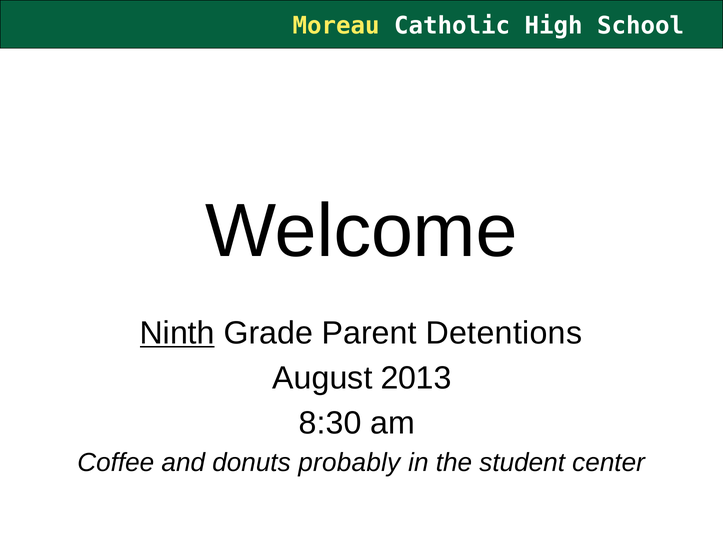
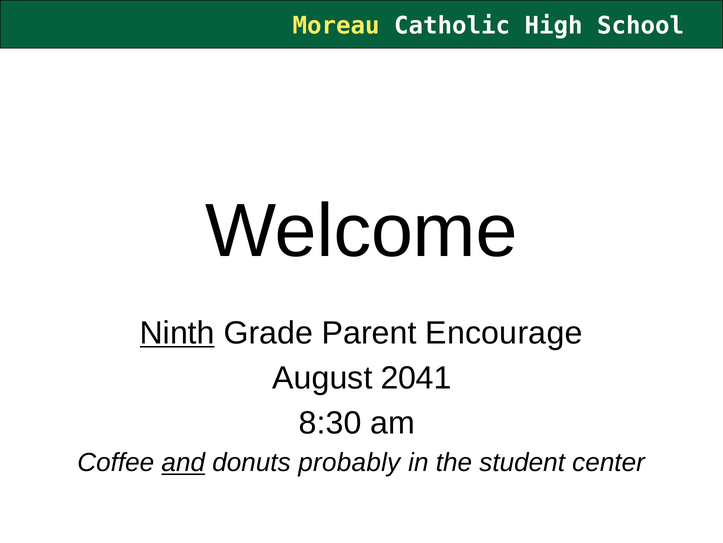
Detentions: Detentions -> Encourage (504, 332)
2013: 2013 -> 2041 (416, 377)
and underline: none -> present (183, 462)
